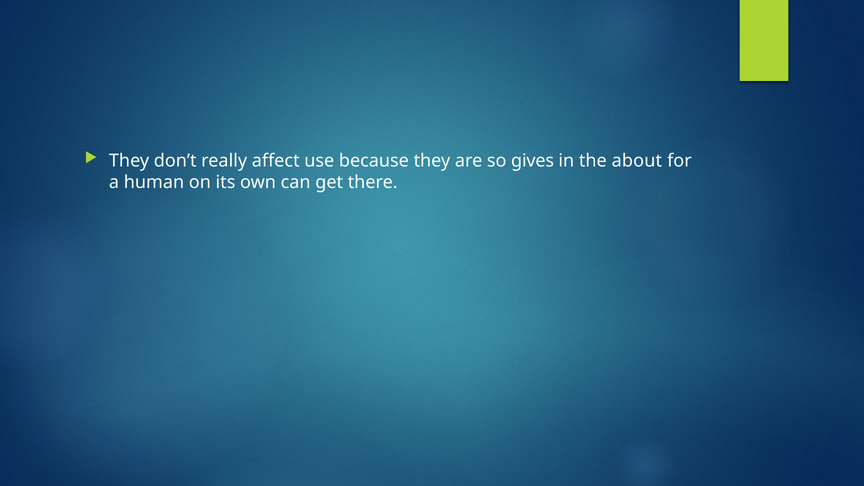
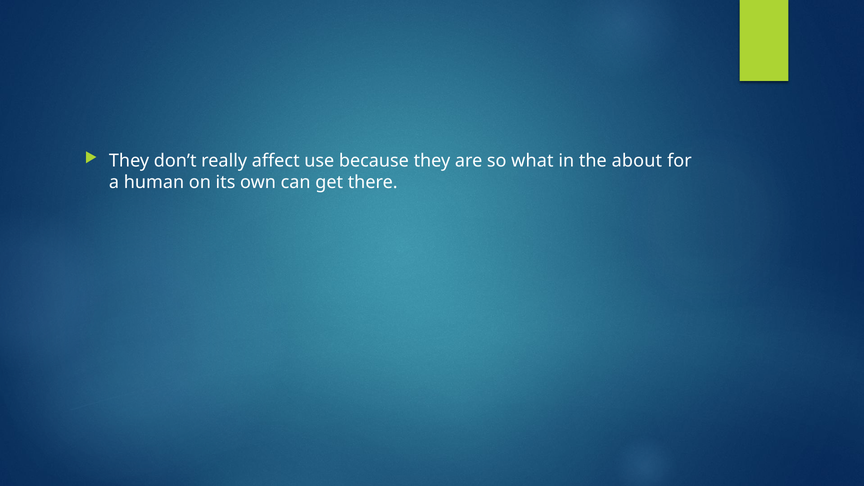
gives: gives -> what (532, 161)
